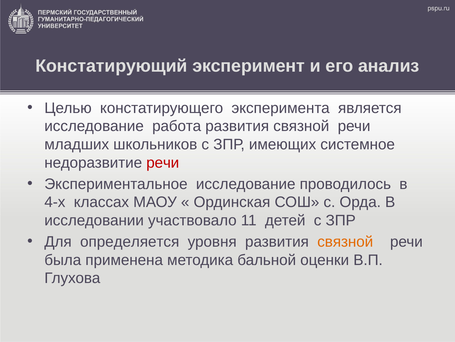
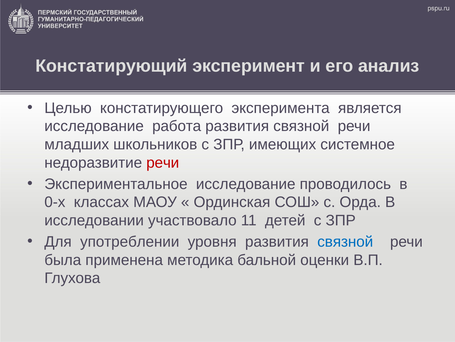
4-х: 4-х -> 0-х (55, 202)
определяется: определяется -> употреблении (130, 241)
связной colour: orange -> blue (345, 241)
